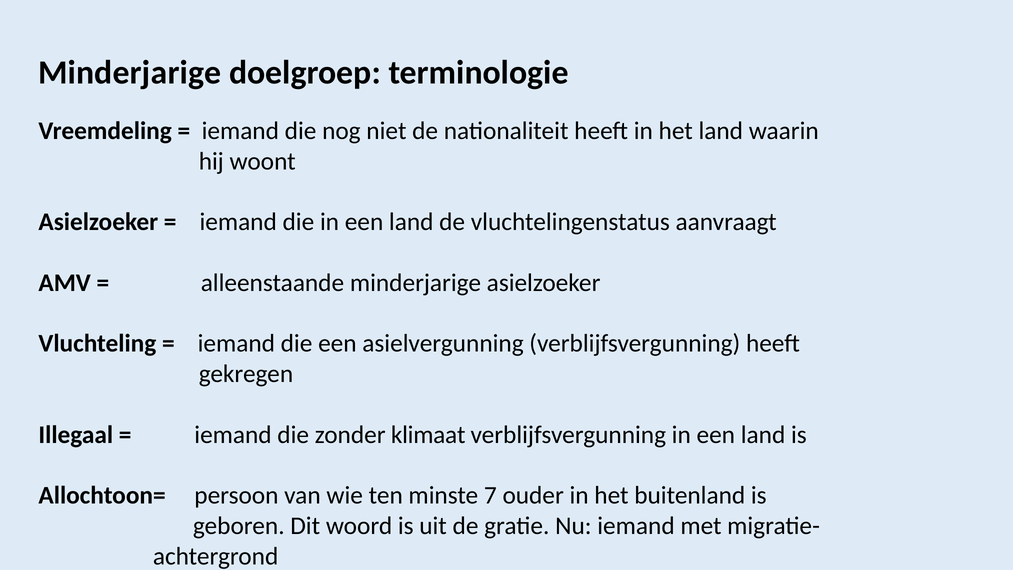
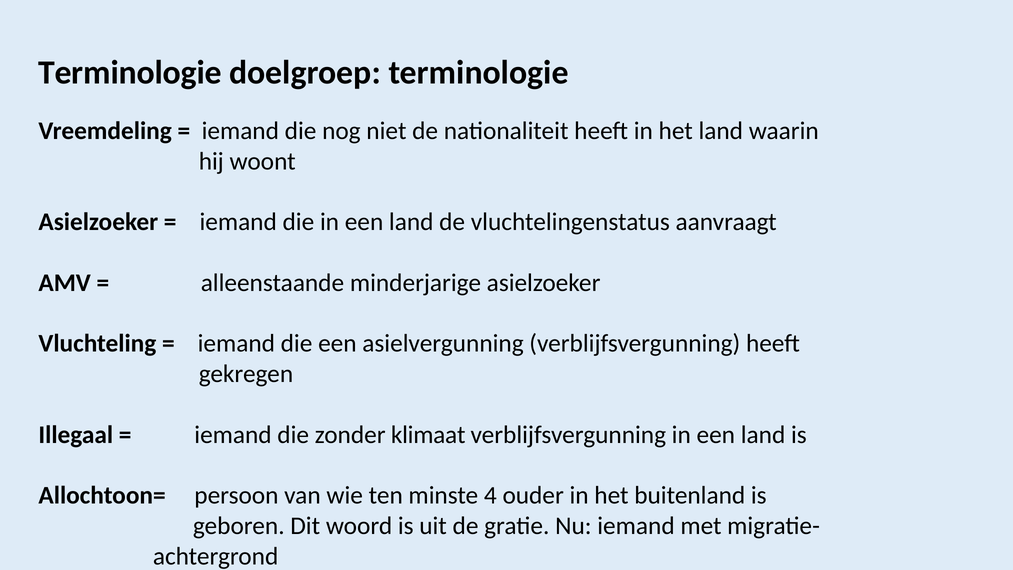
Minderjarige: Minderjarige -> Terminologie (130, 73)
7: 7 -> 4 (490, 495)
